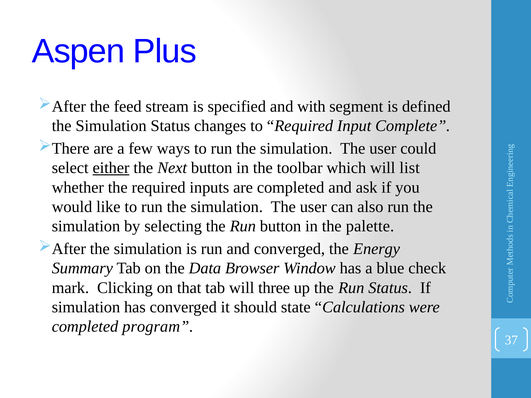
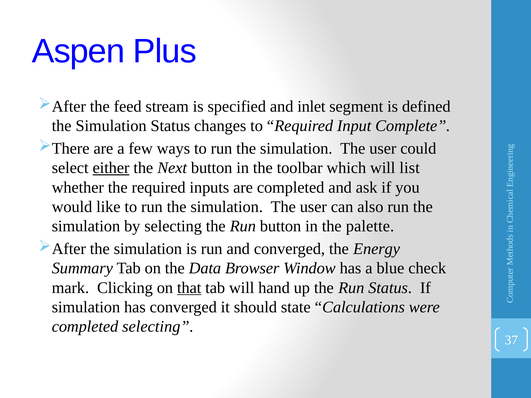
with: with -> inlet (311, 106)
that underline: none -> present (189, 288)
three: three -> hand (274, 288)
completed program: program -> selecting (158, 327)
